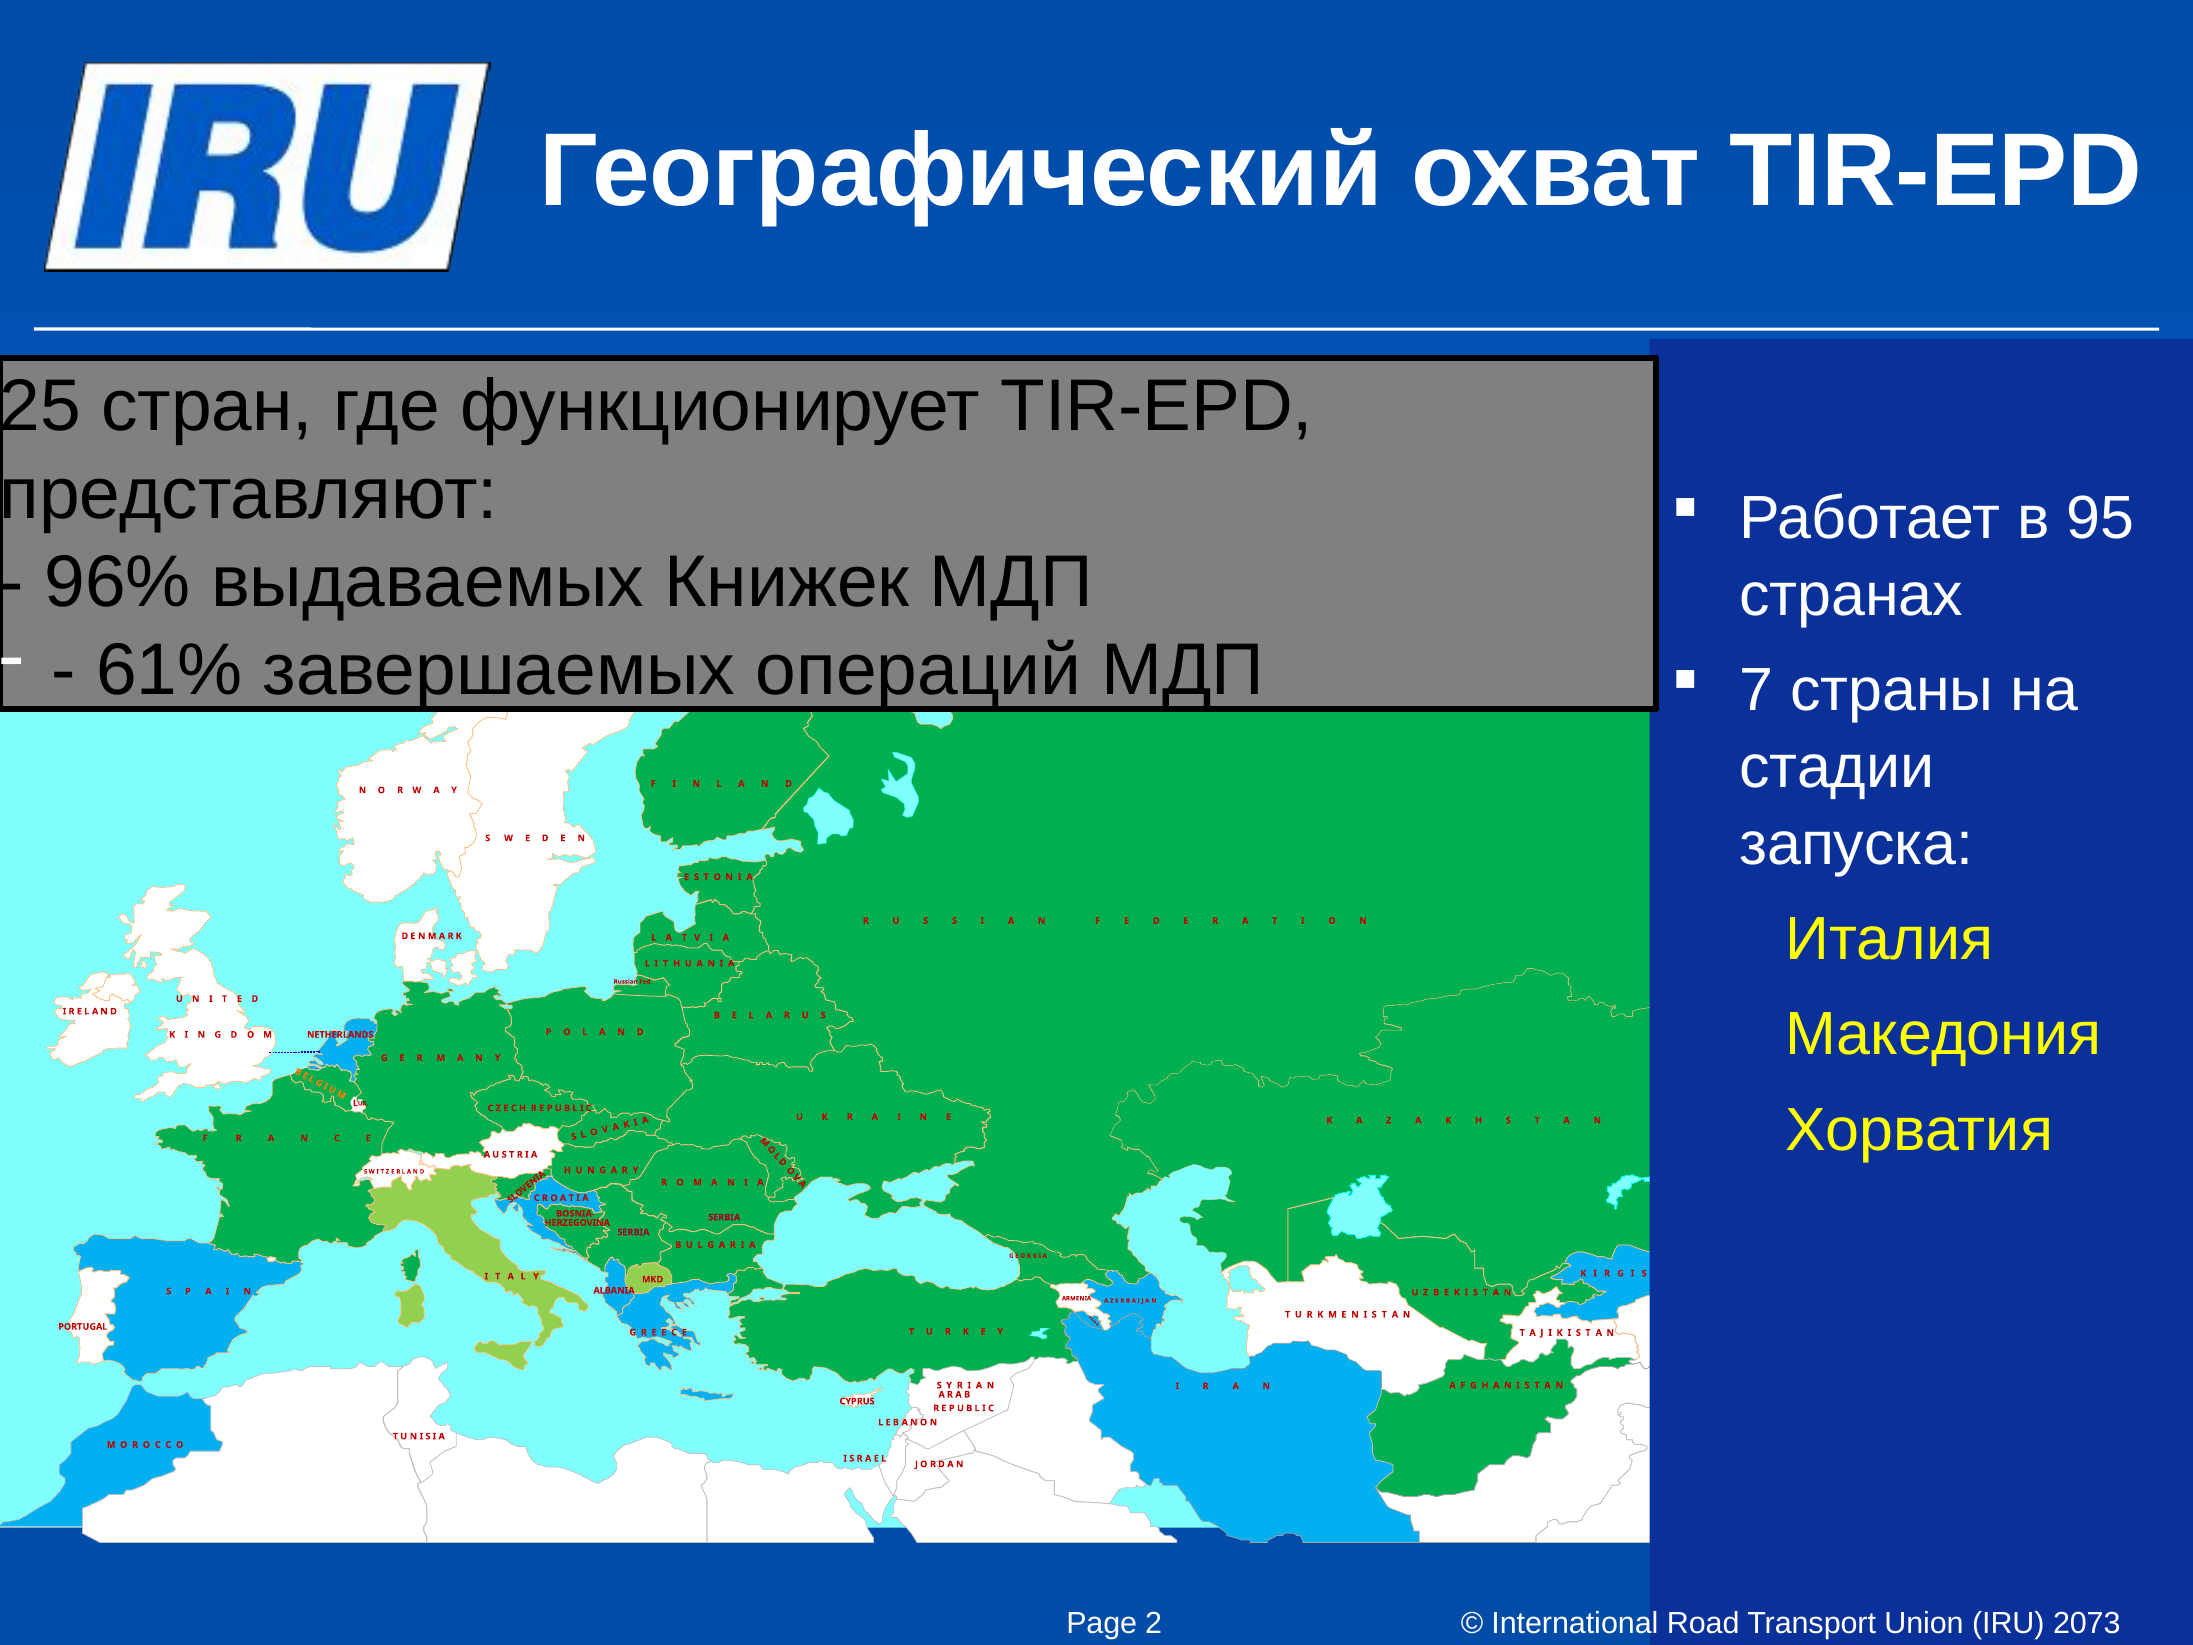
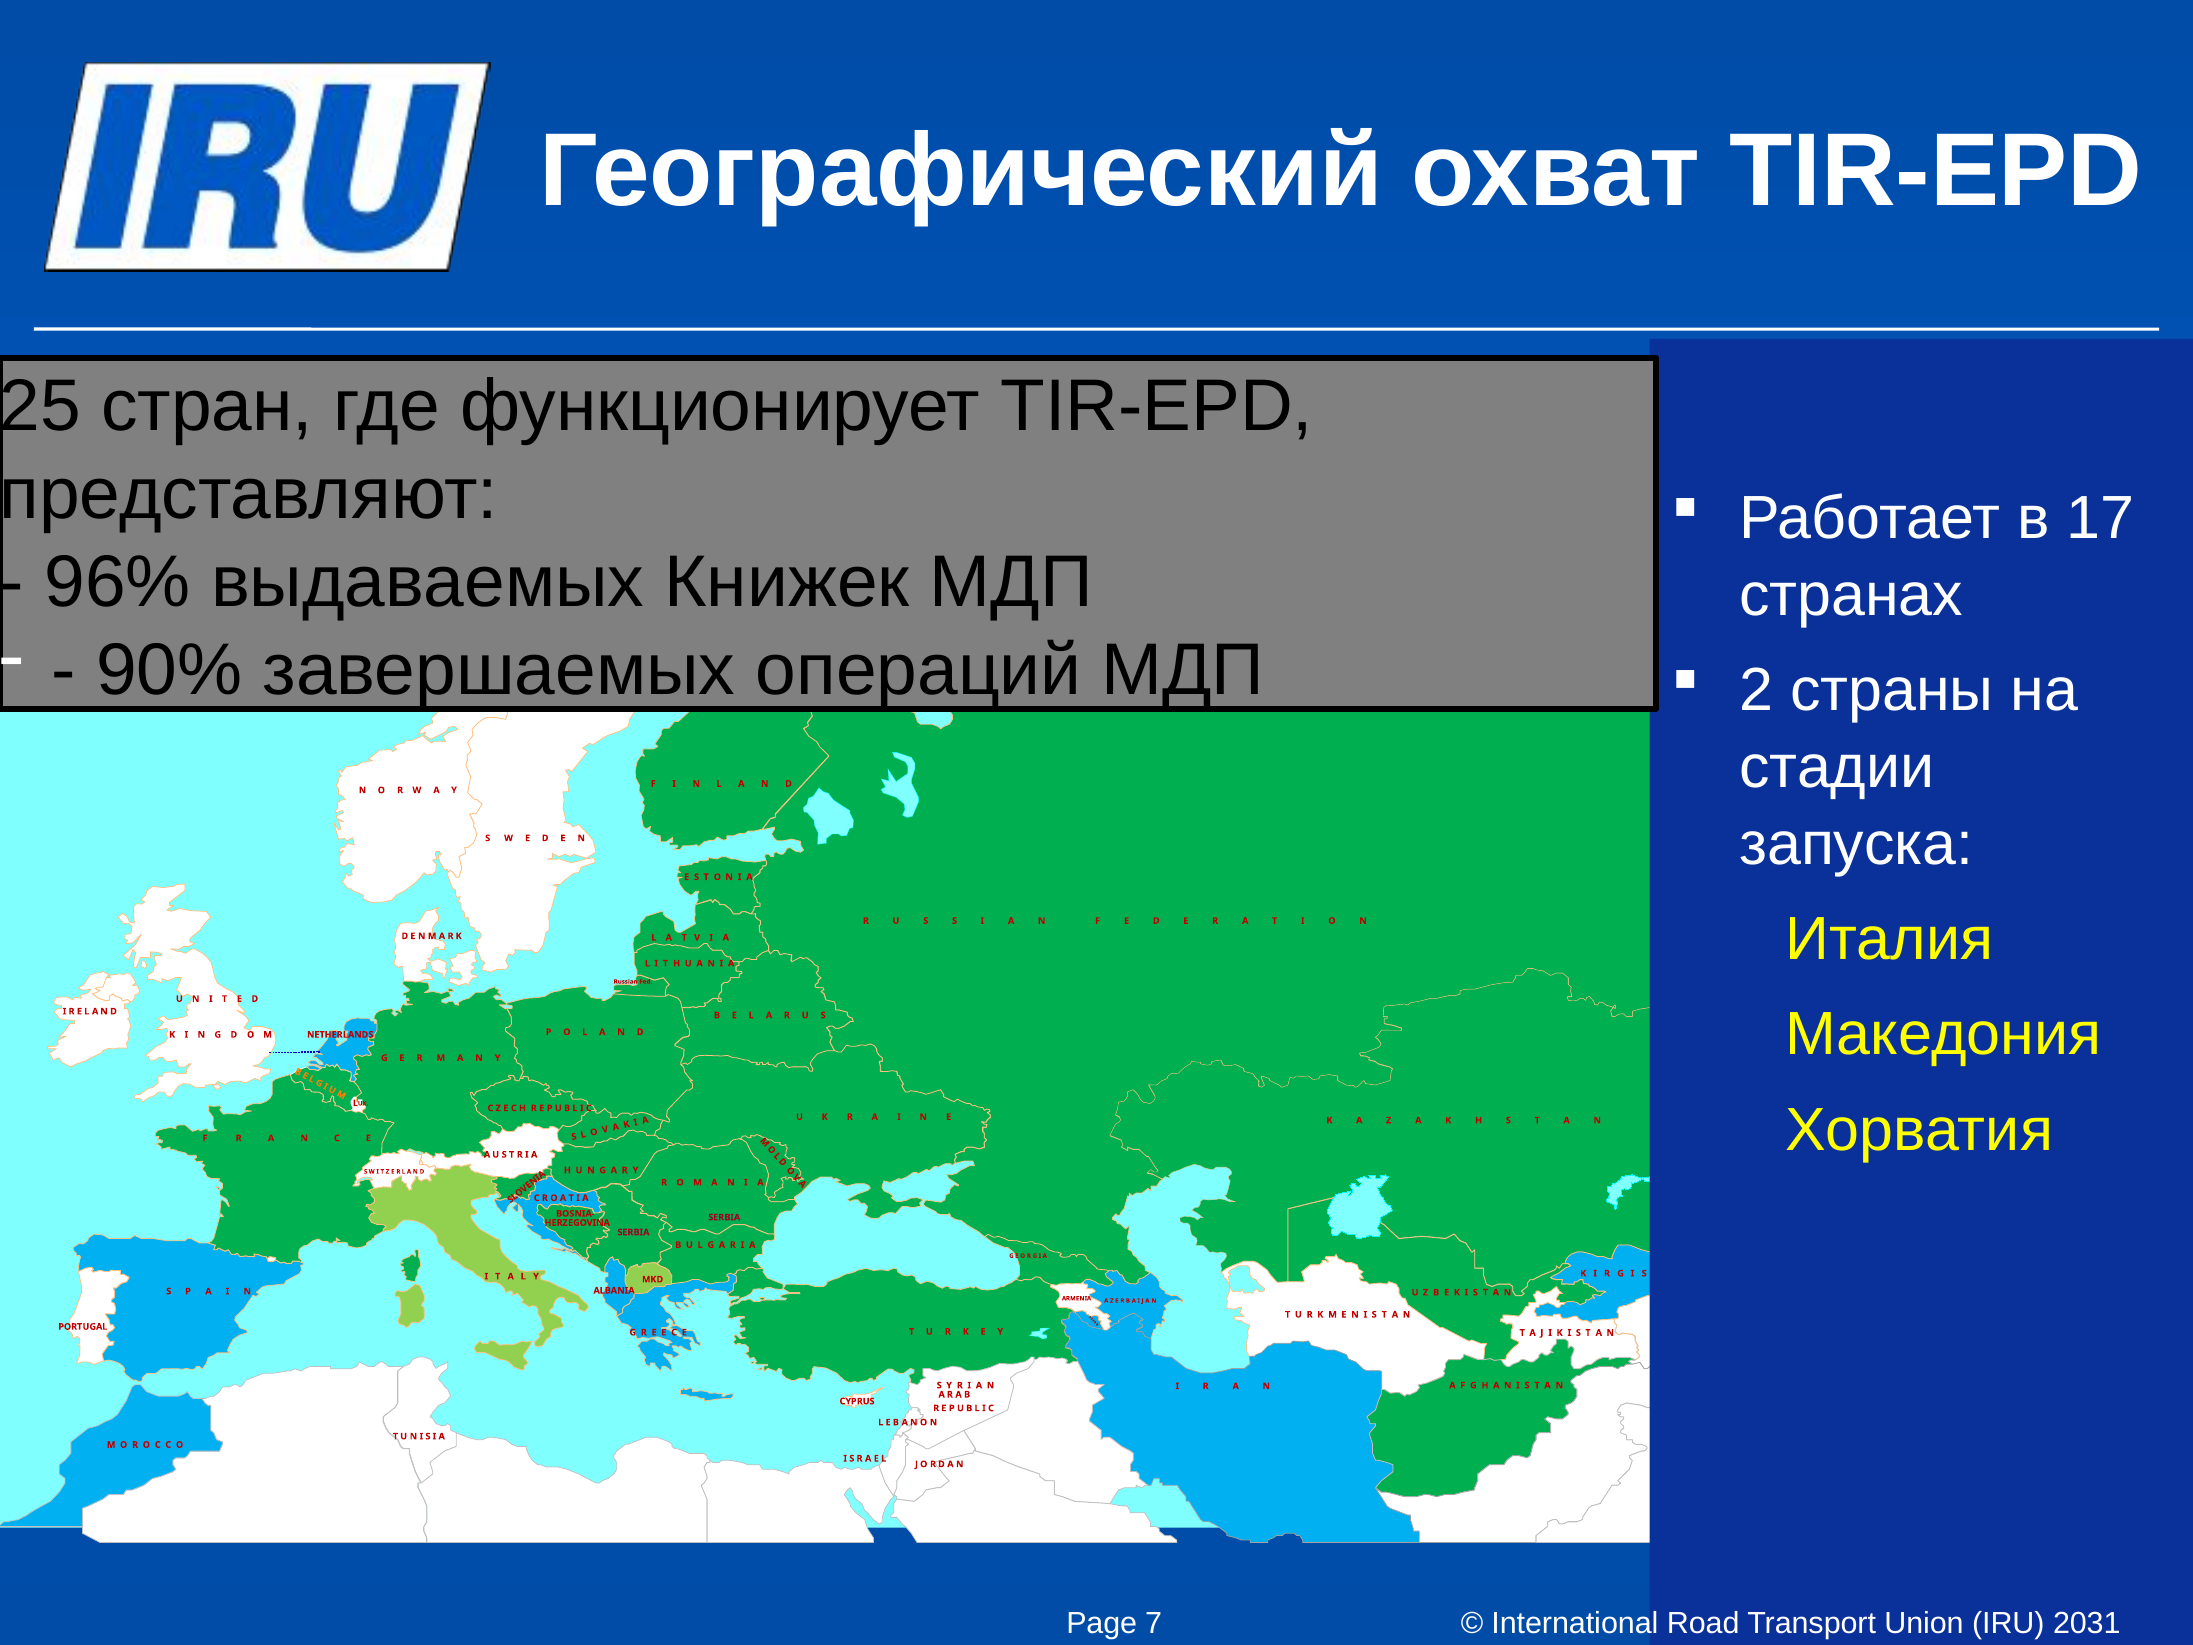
95: 95 -> 17 (2101, 519)
61%: 61% -> 90% (169, 670)
7: 7 -> 2 (1756, 691)
2: 2 -> 7 (1154, 1623)
2073: 2073 -> 2031 (2087, 1623)
